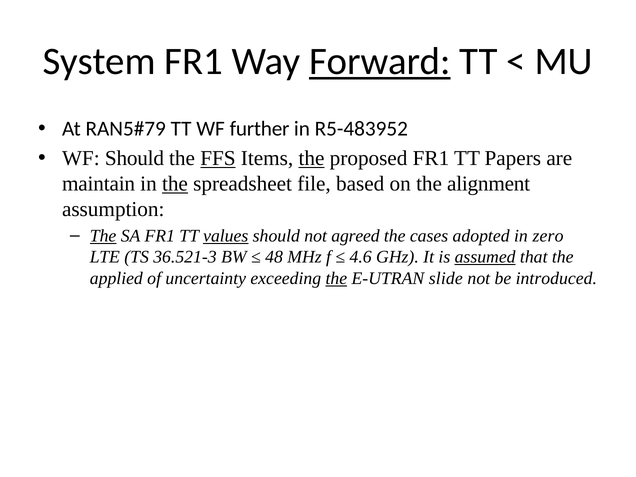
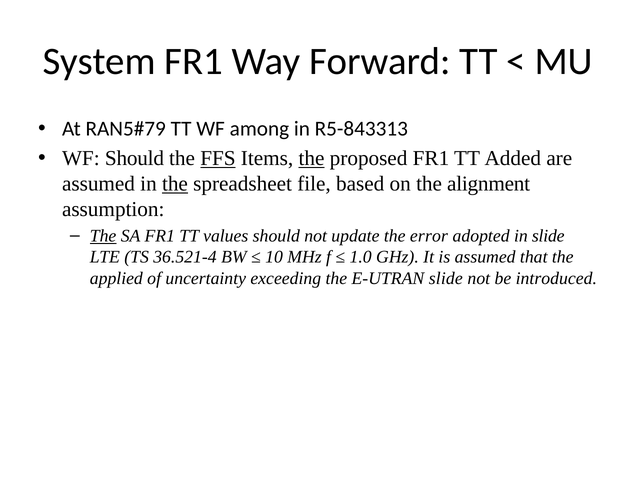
Forward underline: present -> none (380, 62)
further: further -> among (259, 129)
R5-483952: R5-483952 -> R5-843313 (361, 129)
Papers: Papers -> Added (513, 158)
maintain: maintain -> assumed (98, 184)
values underline: present -> none (226, 236)
agreed: agreed -> update (355, 236)
cases: cases -> error (429, 236)
in zero: zero -> slide (548, 236)
36.521-3: 36.521-3 -> 36.521-4 (185, 257)
48: 48 -> 10 (274, 257)
4.6: 4.6 -> 1.0 (361, 257)
assumed underline: present -> none (485, 257)
the underline: present -> none (336, 278)
